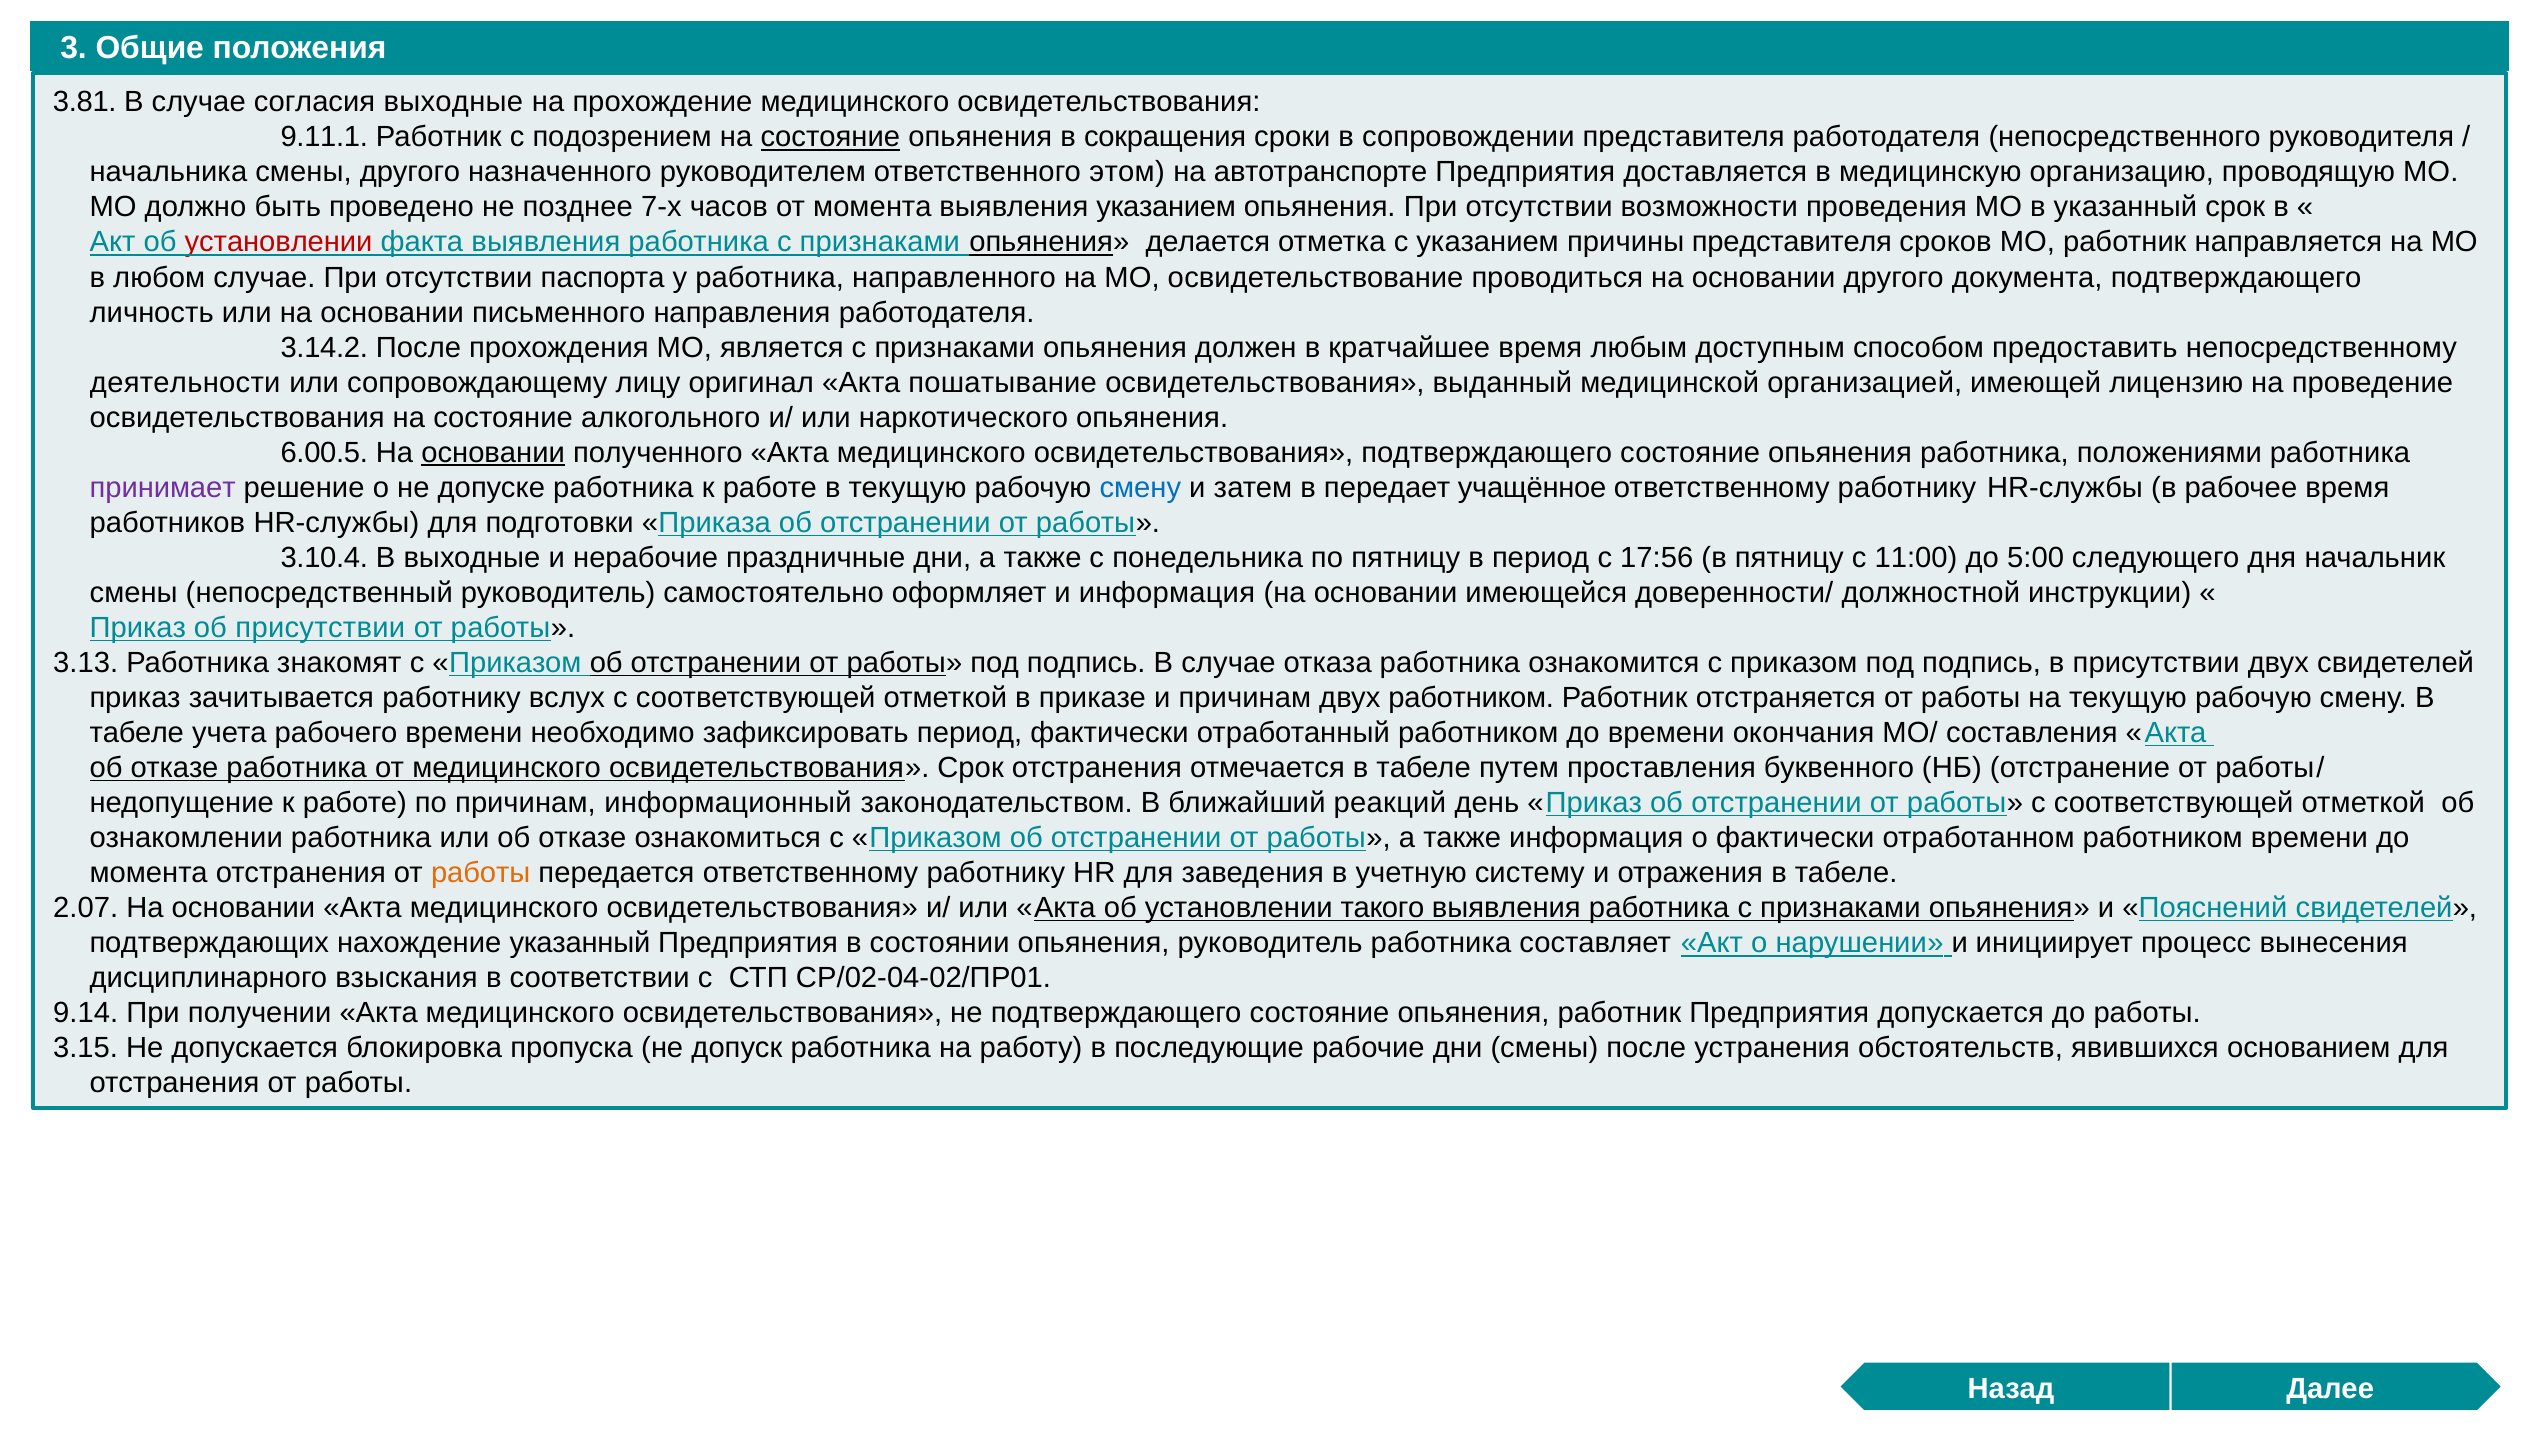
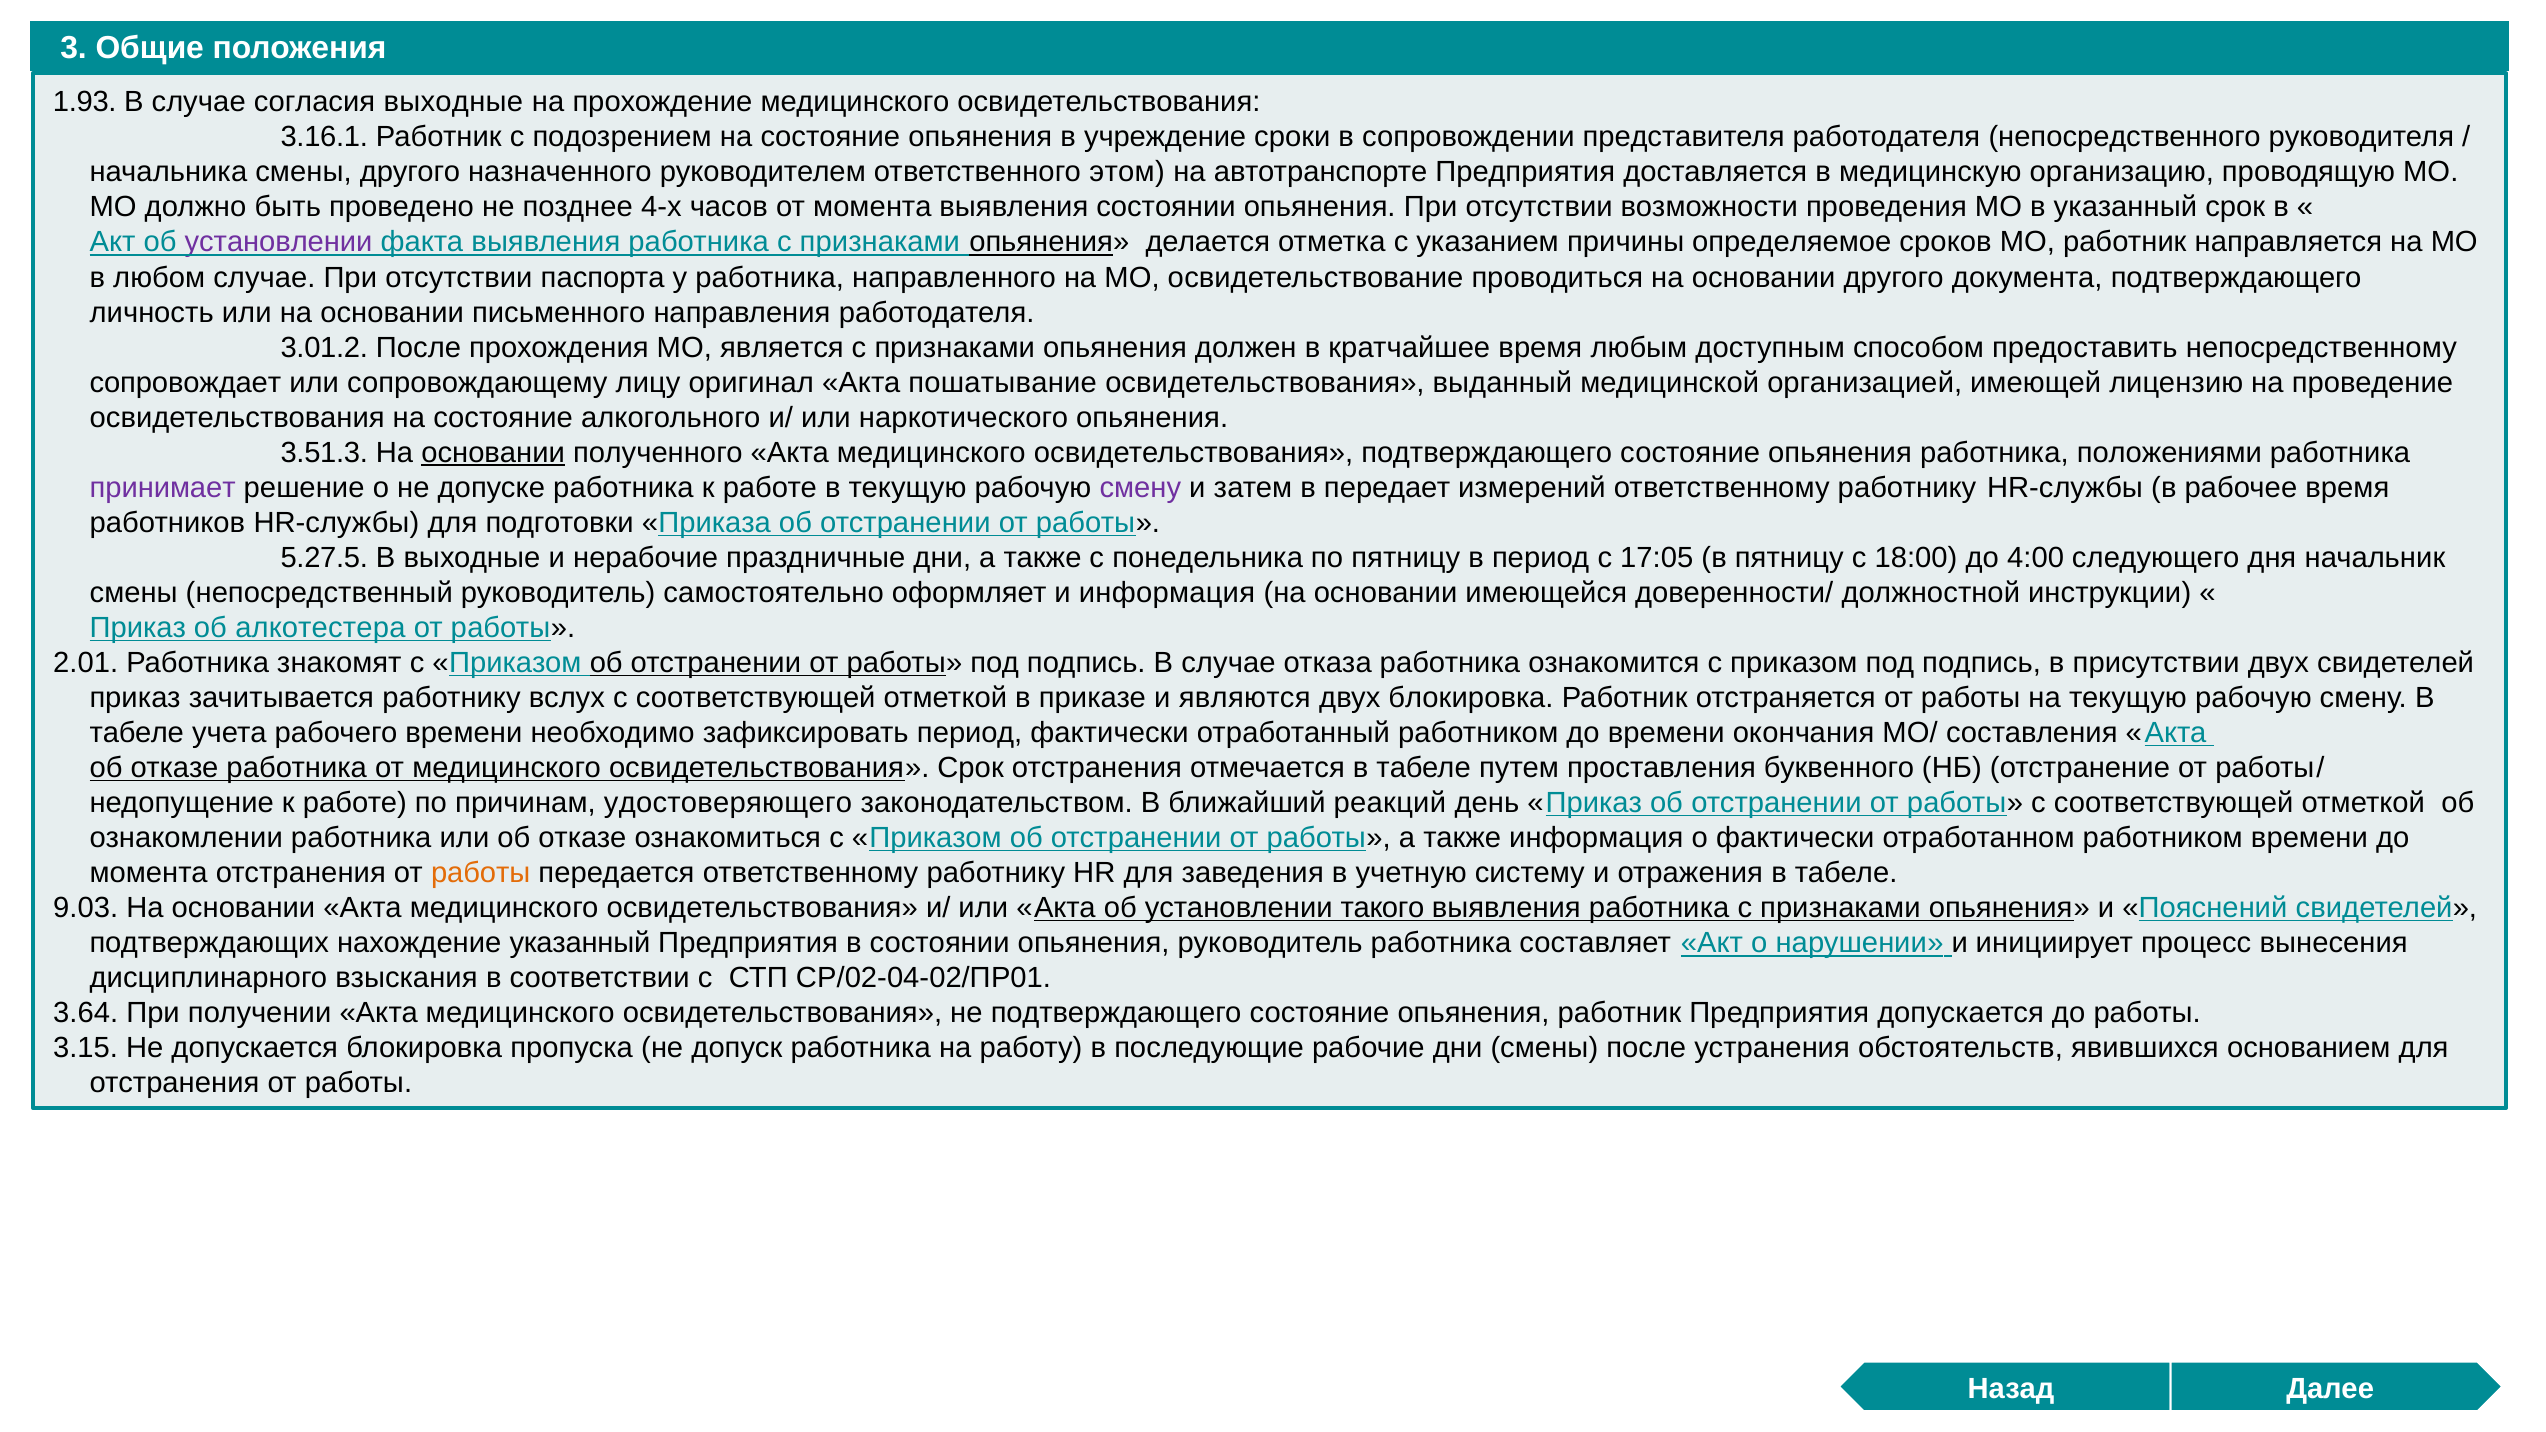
3.81: 3.81 -> 1.93 (85, 102)
9.11.1: 9.11.1 -> 3.16.1 (324, 137)
состояние underline: present -> none (830, 137)
сокращения: сокращения -> учреждение (1165, 137)
7-х: 7-х -> 4-х (661, 207)
выявления указанием: указанием -> состоянии (1166, 207)
установлении colour: red -> purple (279, 242)
причины представителя: представителя -> определяемое (1792, 242)
3.14.2: 3.14.2 -> 3.01.2 (324, 347)
деятельности: деятельности -> сопровождает (185, 382)
6.00.5: 6.00.5 -> 3.51.3 (324, 453)
смену colour: blue -> purple (1140, 488)
учащённое: учащённое -> измерений (1532, 488)
3.10.4: 3.10.4 -> 5.27.5 (324, 558)
17:56: 17:56 -> 17:05 (1657, 558)
11:00: 11:00 -> 18:00 (1916, 558)
5:00: 5:00 -> 4:00 (2036, 558)
об присутствии: присутствии -> алкотестера (320, 628)
3.13: 3.13 -> 2.01 (86, 663)
и причинам: причинам -> являются (1245, 698)
двух работником: работником -> блокировка (1471, 698)
информационный: информационный -> удостоверяющего (728, 803)
2.07: 2.07 -> 9.03 (86, 908)
9.14: 9.14 -> 3.64 (86, 1013)
